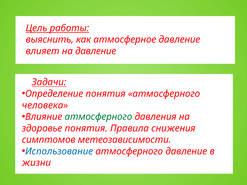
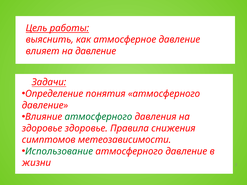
человека: человека -> давление (45, 105)
здоровье понятия: понятия -> здоровье (86, 128)
Использование colour: blue -> green (59, 152)
